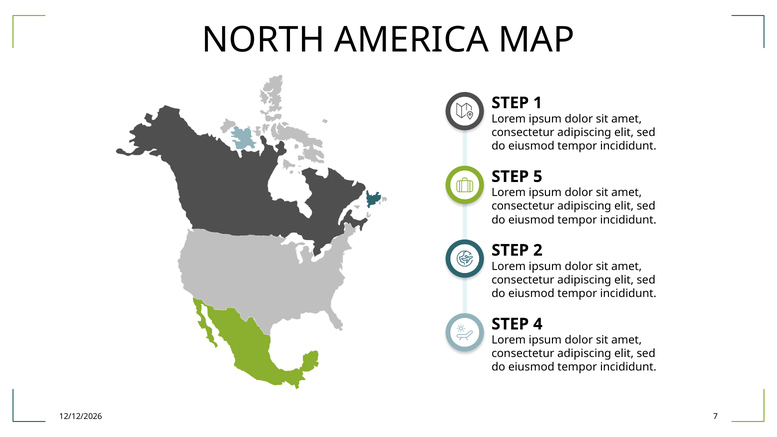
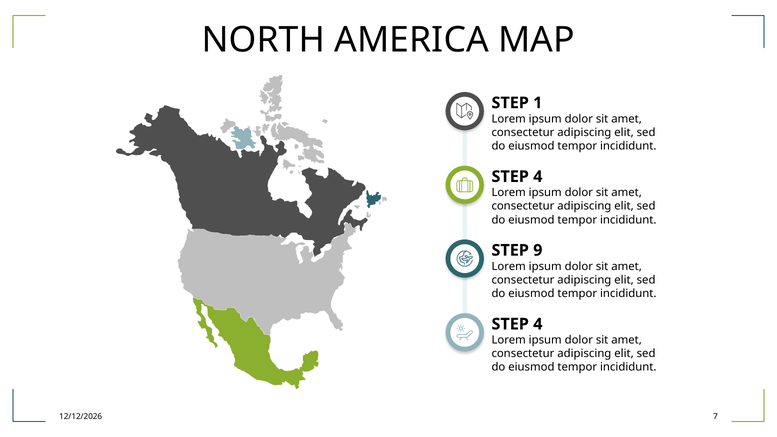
5: 5 -> 4 (538, 177)
2: 2 -> 9 (538, 250)
